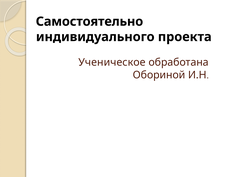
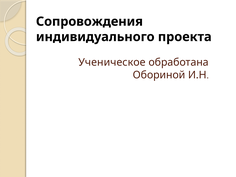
Самостоятельно: Самостоятельно -> Сопровождения (89, 22)
